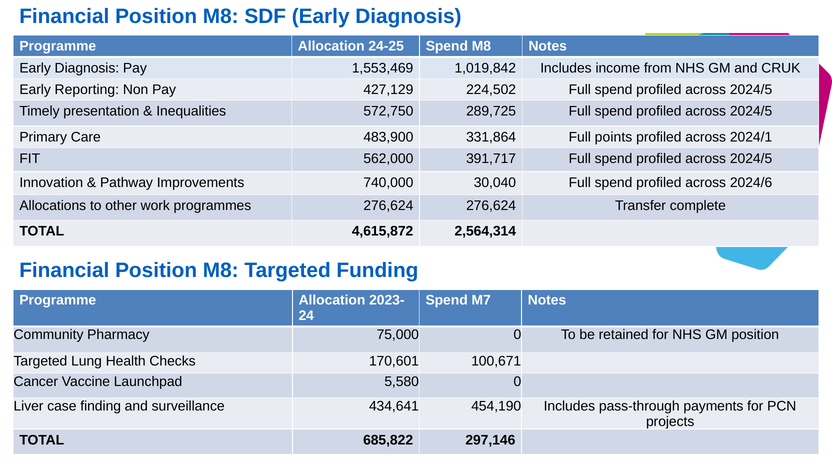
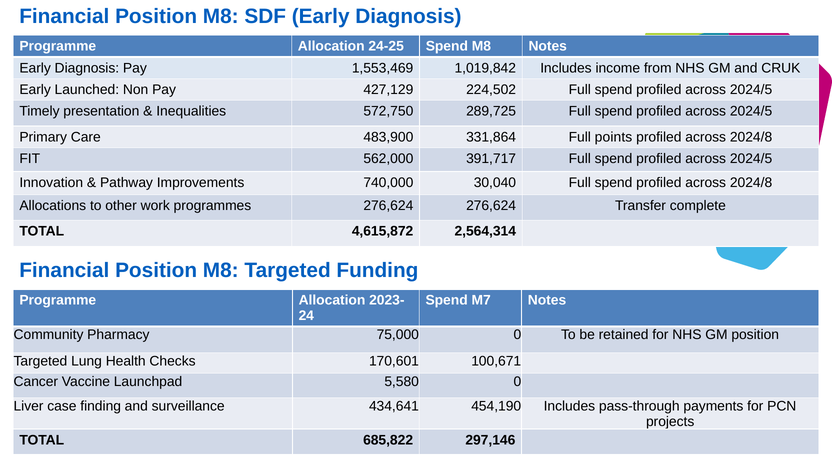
Reporting: Reporting -> Launched (87, 90)
2024/1: 2024/1 -> 2024/8 (751, 137)
spend profiled across 2024/6: 2024/6 -> 2024/8 (751, 182)
